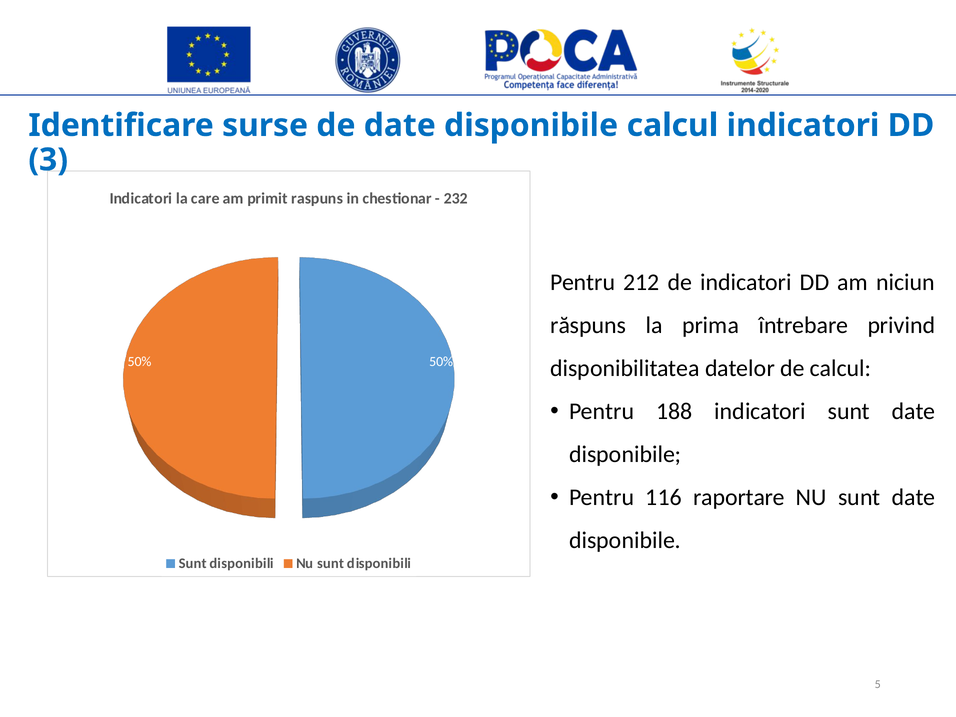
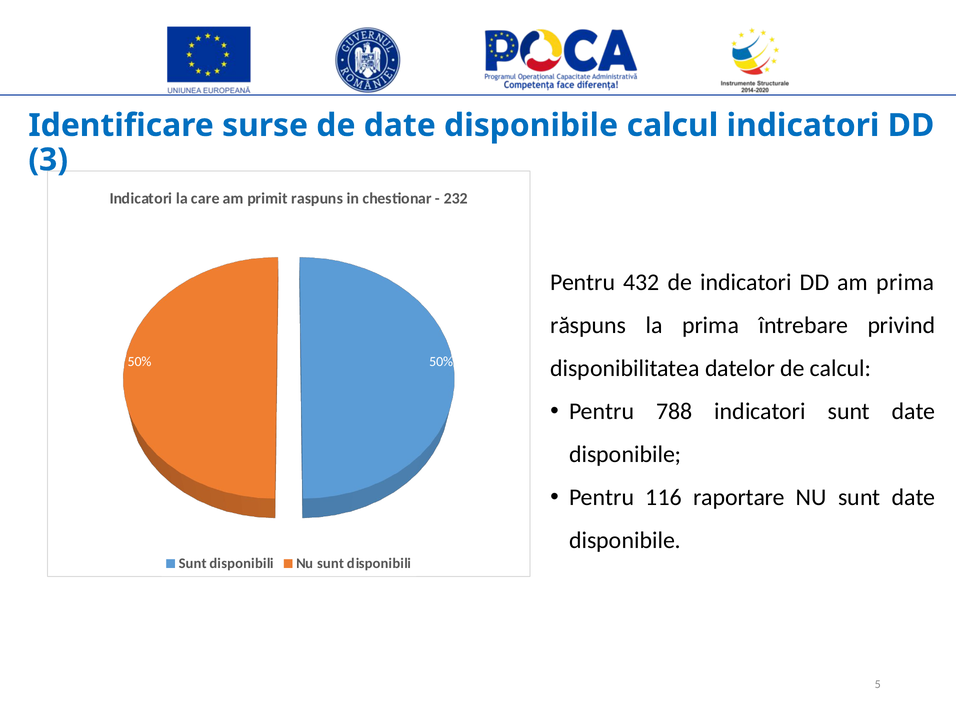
212: 212 -> 432 (641, 282)
am niciun: niciun -> prima (905, 282)
188: 188 -> 788 (674, 411)
